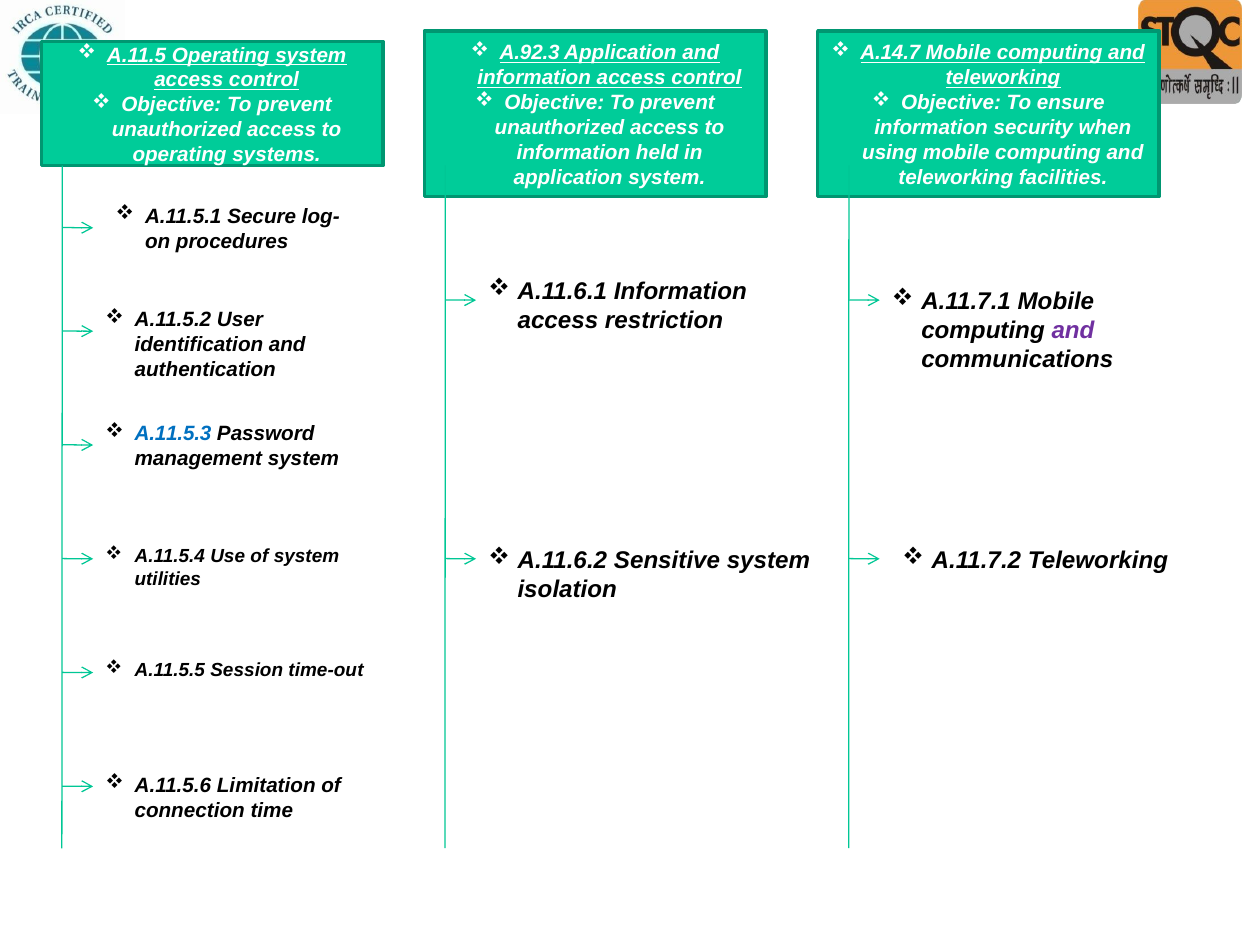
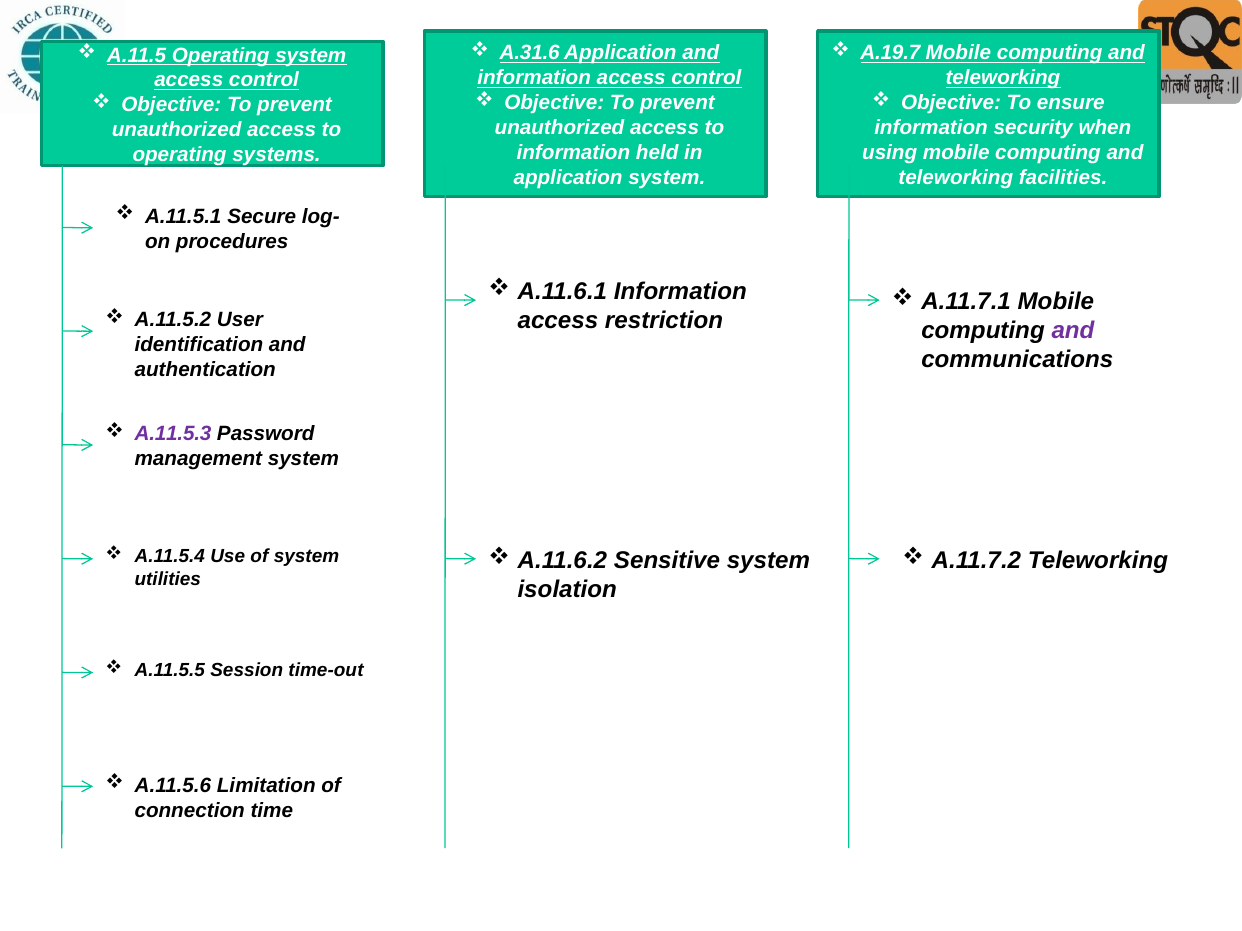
A.92.3: A.92.3 -> A.31.6 (530, 53)
A.14.7: A.14.7 -> A.19.7 (890, 53)
A.11.5.3 colour: blue -> purple (173, 434)
